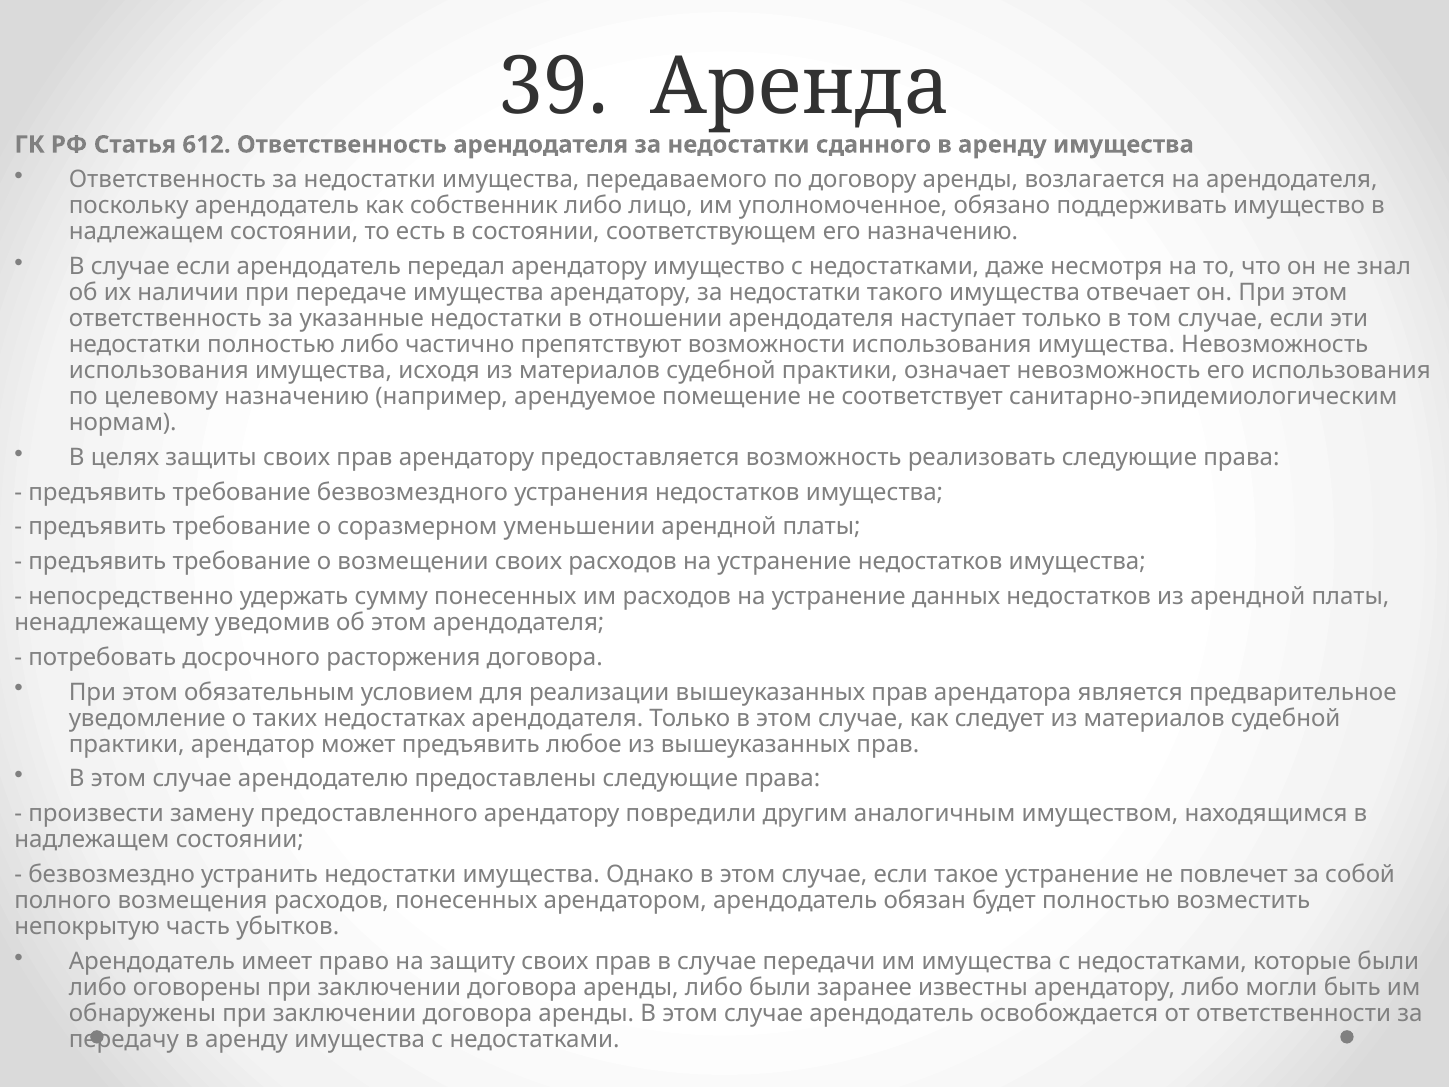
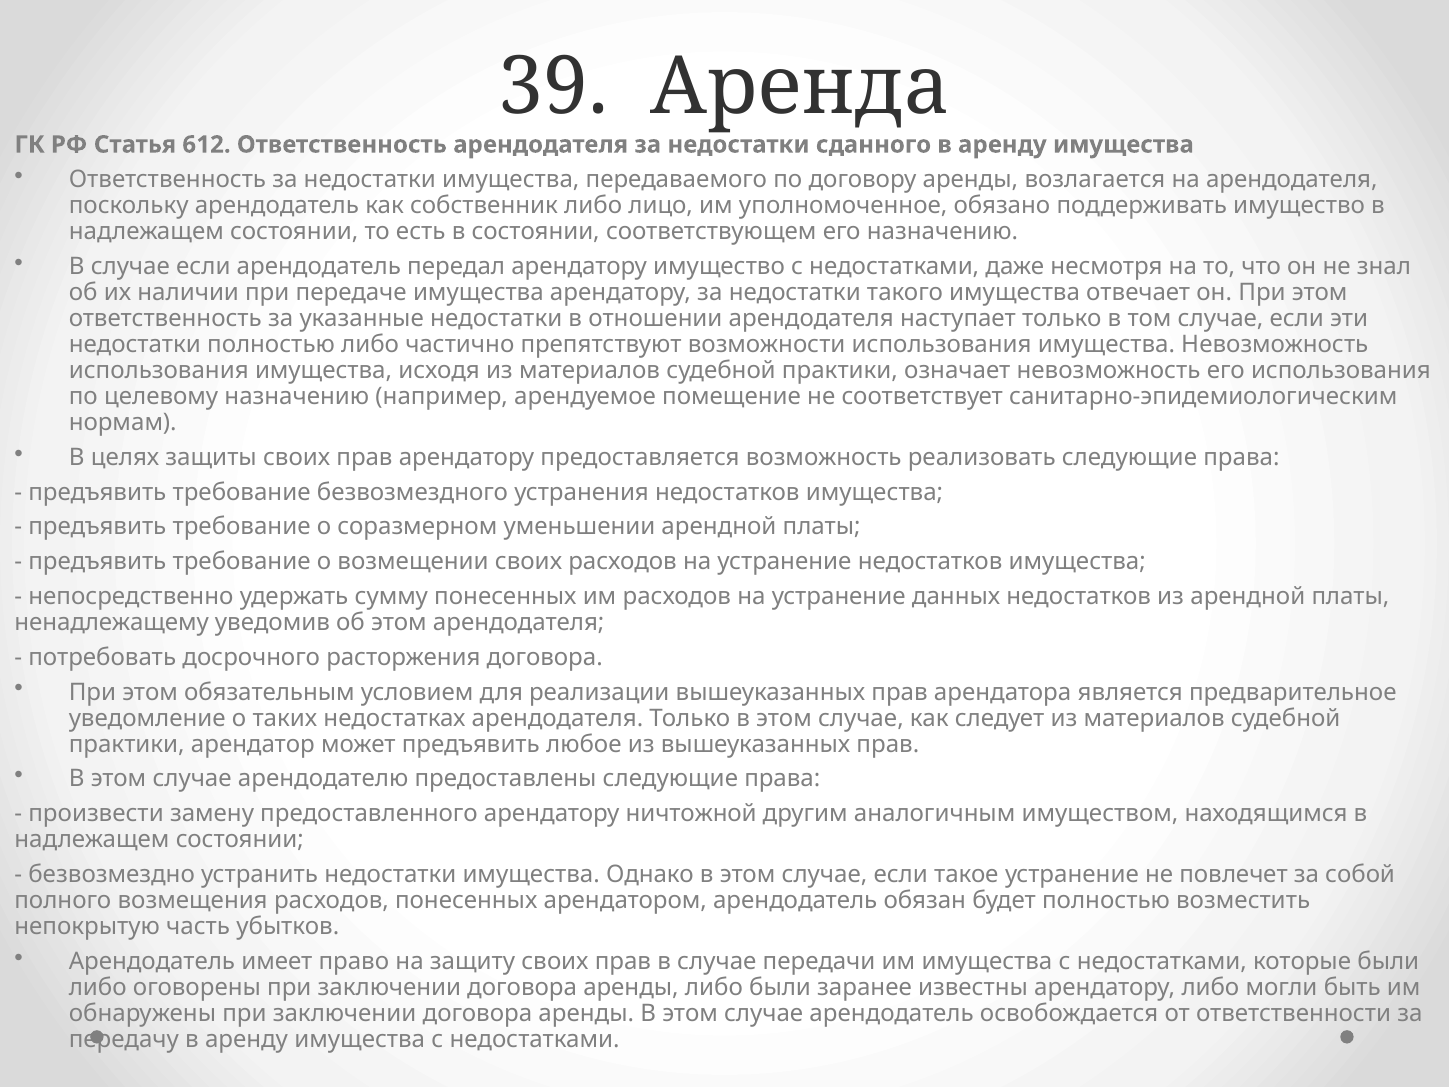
повредили: повредили -> ничтожной (691, 814)
